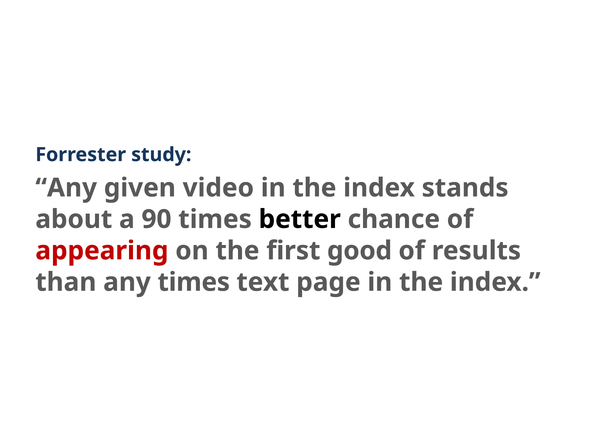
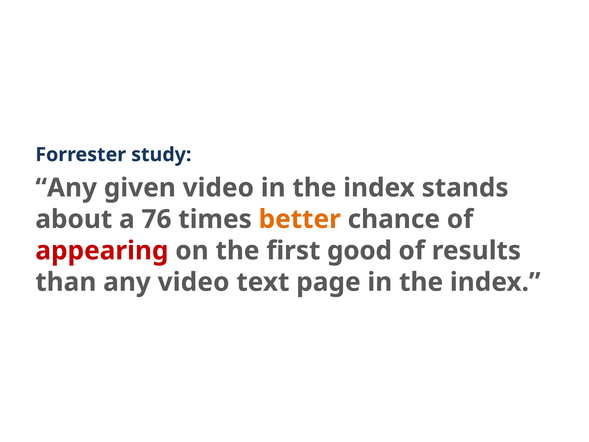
90: 90 -> 76 (157, 219)
better colour: black -> orange (300, 219)
any times: times -> video (194, 282)
